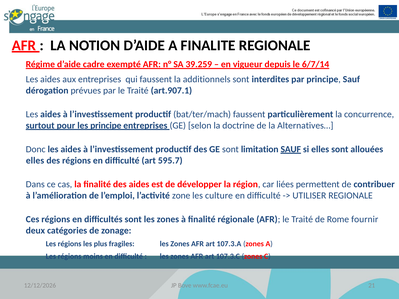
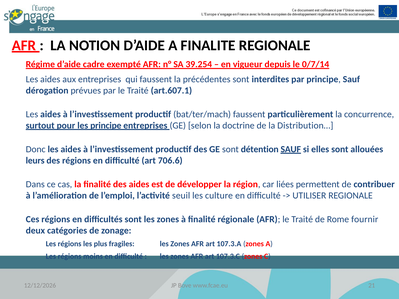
39.259: 39.259 -> 39.254 (199, 64)
6/7/14: 6/7/14 -> 0/7/14 (316, 64)
additionnels: additionnels -> précédentes (207, 79)
art.907.1: art.907.1 -> art.607.1 (171, 91)
Alternatives…: Alternatives… -> Distribution… (305, 126)
limitation: limitation -> détention (260, 149)
elles: elles -> leurs (35, 161)
595.7: 595.7 -> 706.6 (170, 161)
zone: zone -> seuil (181, 196)
